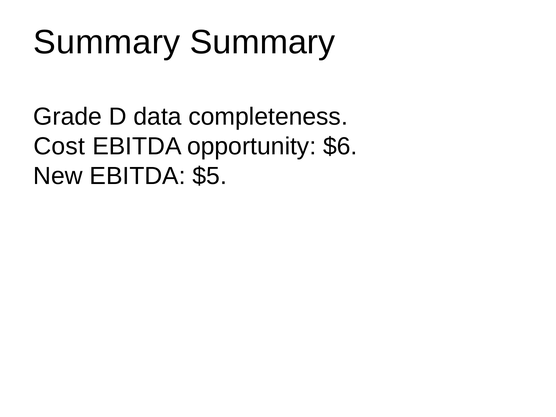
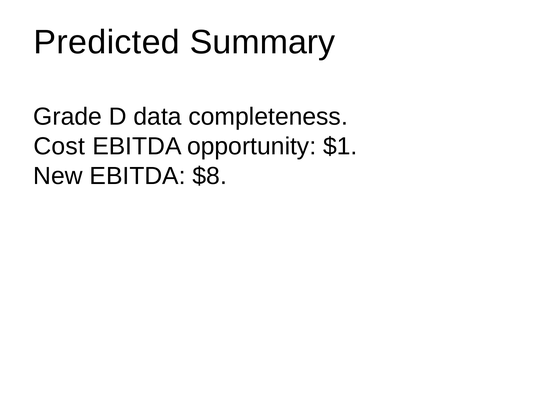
Summary: Summary -> Predicted (107, 42)
$6: $6 -> $1 (340, 146)
$5: $5 -> $8 (210, 176)
